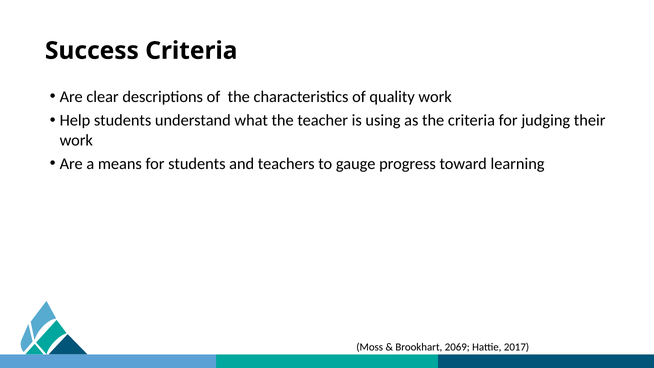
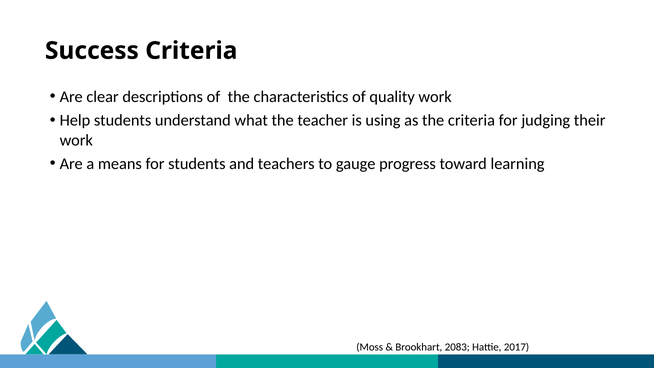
2069: 2069 -> 2083 (457, 347)
